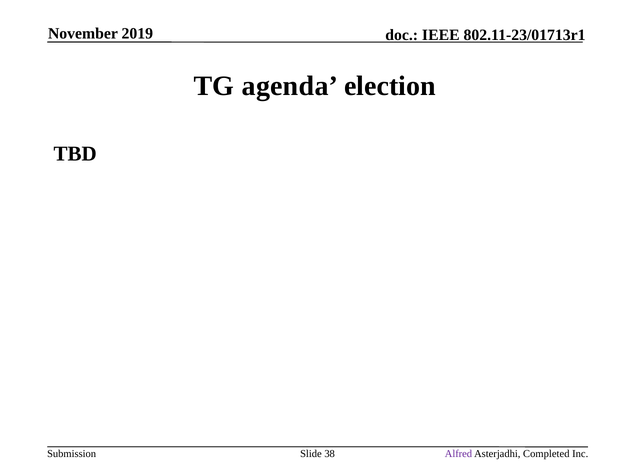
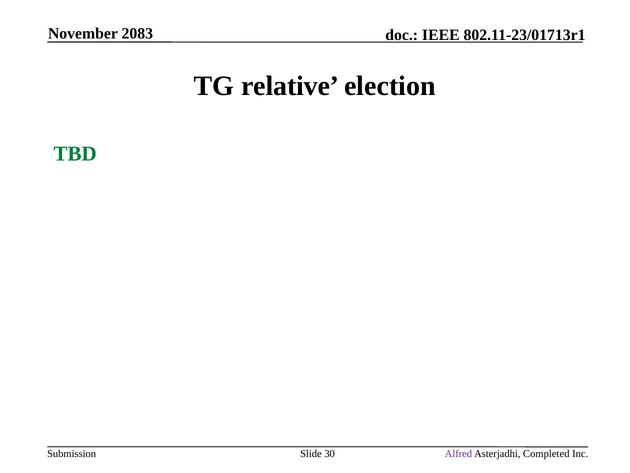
2019: 2019 -> 2083 (137, 33)
agenda: agenda -> relative (290, 86)
TBD colour: black -> green (75, 154)
38: 38 -> 30 (330, 453)
